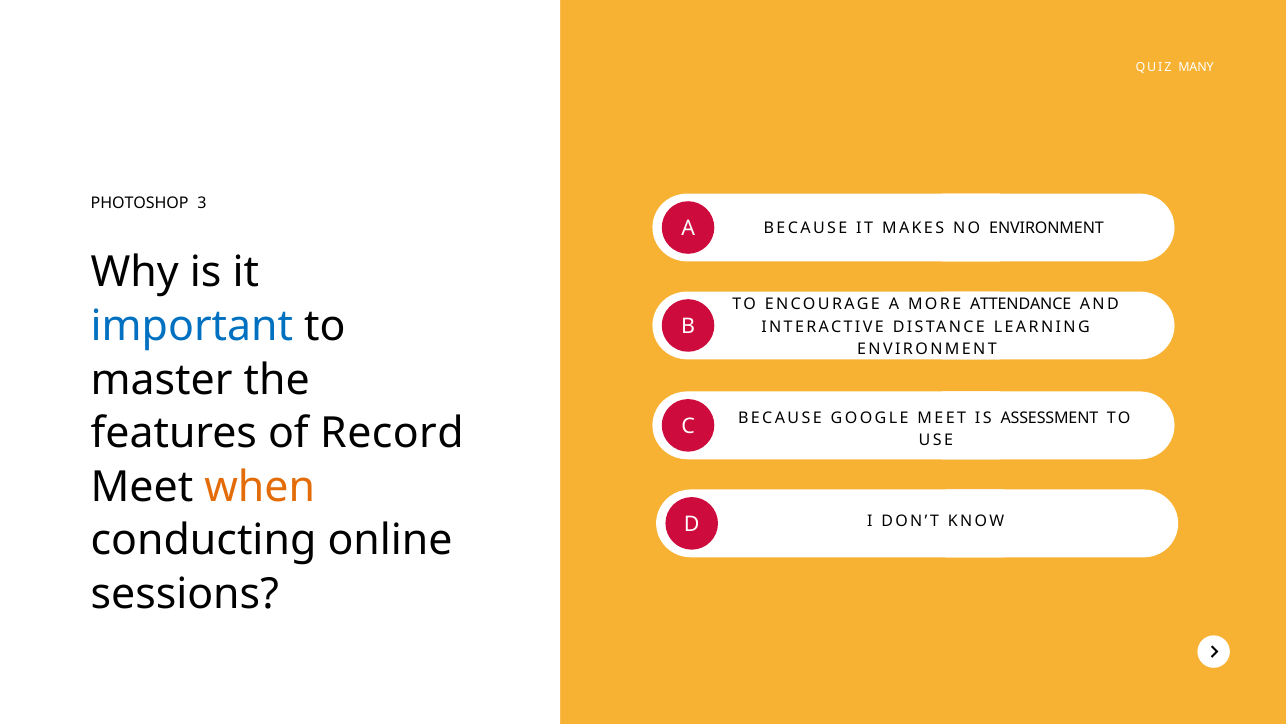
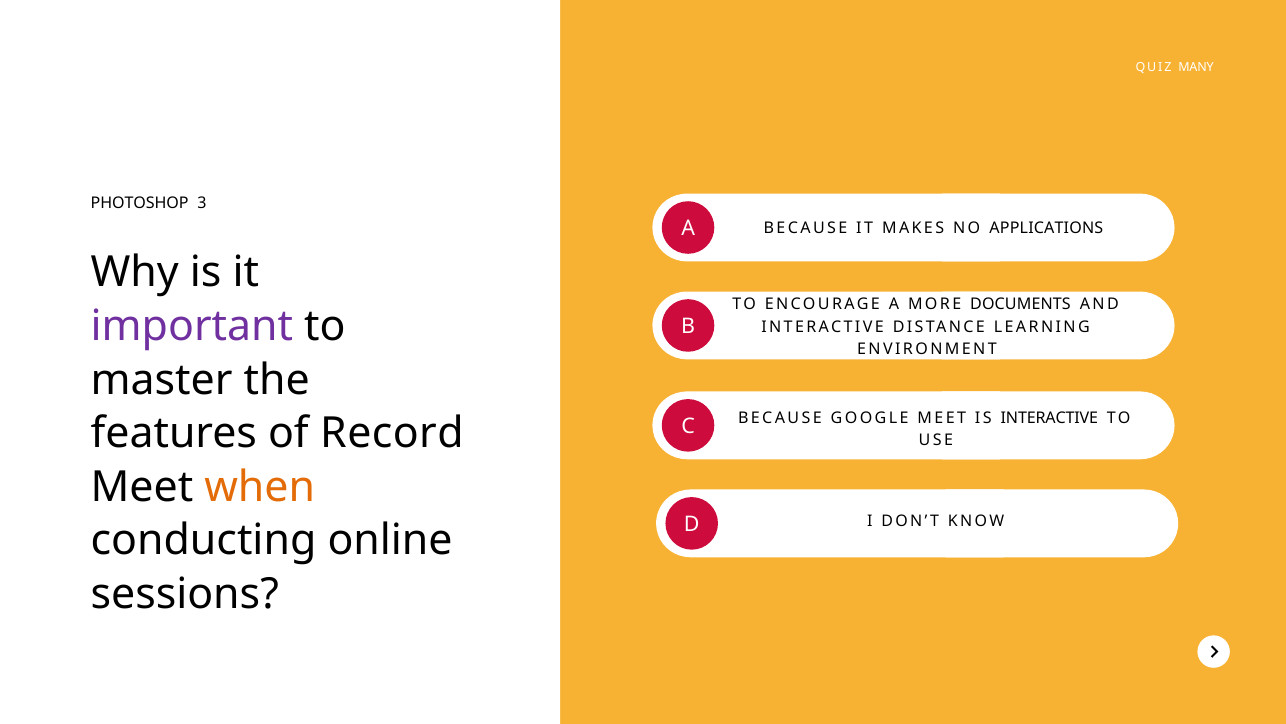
NO ENVIRONMENT: ENVIRONMENT -> APPLICATIONS (1046, 228)
ATTENDANCE: ATTENDANCE -> DOCUMENTS (1020, 304)
important colour: blue -> purple (192, 326)
IS ASSESSMENT: ASSESSMENT -> INTERACTIVE (1049, 418)
